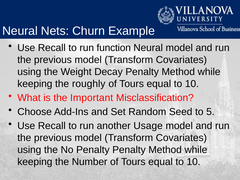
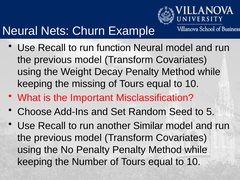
roughly: roughly -> missing (89, 84)
Usage: Usage -> Similar (148, 126)
